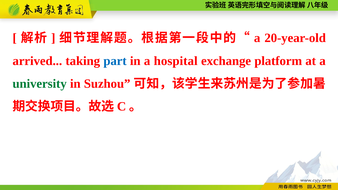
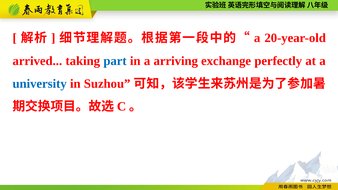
hospital: hospital -> arriving (176, 61)
platform: platform -> perfectly (278, 61)
university colour: green -> blue (40, 84)
